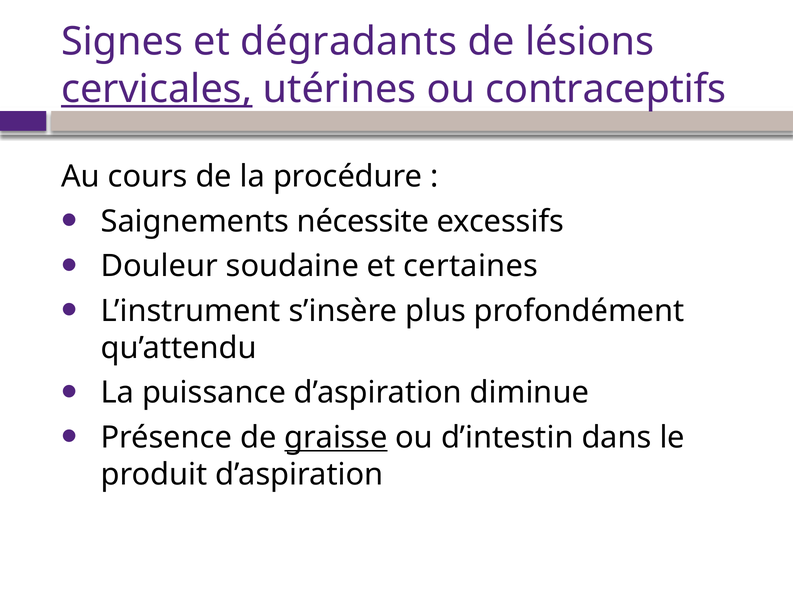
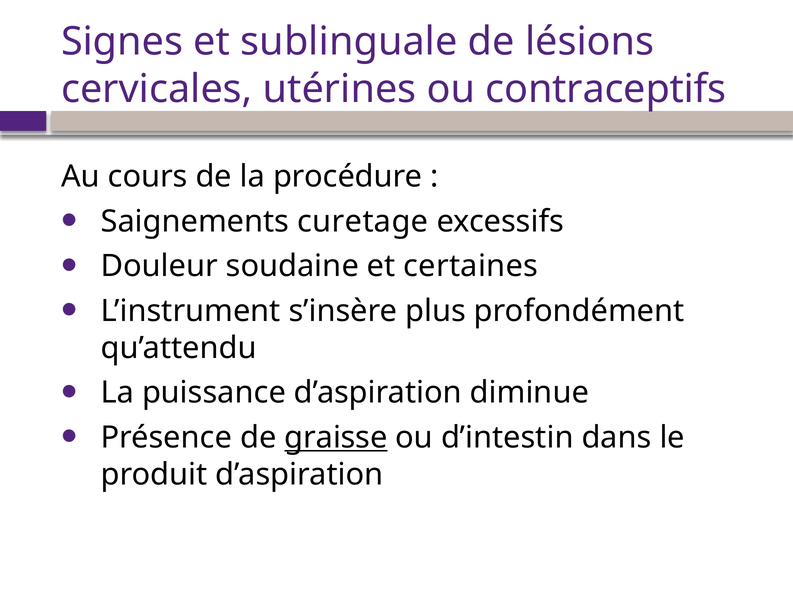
dégradants: dégradants -> sublinguale (349, 42)
cervicales underline: present -> none (157, 89)
nécessite: nécessite -> curetage (363, 221)
